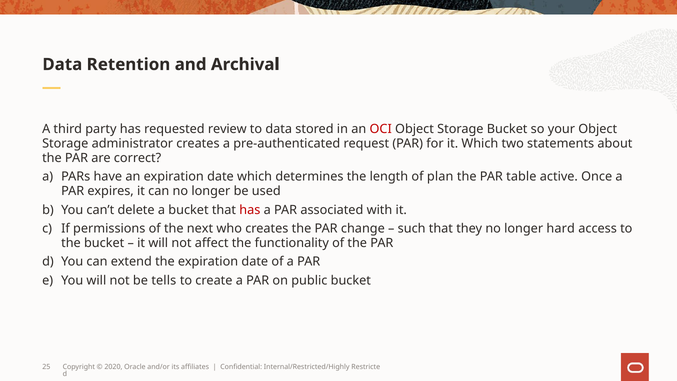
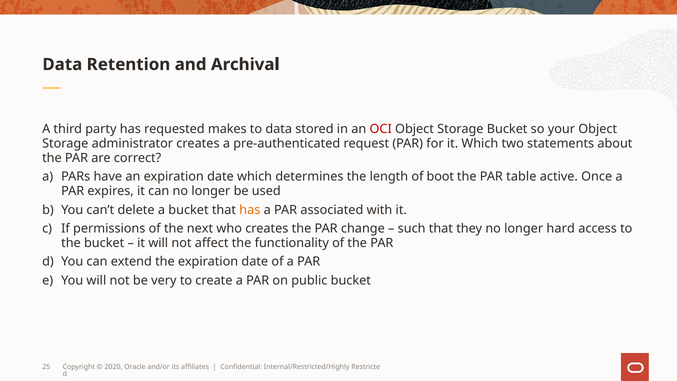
review: review -> makes (227, 129)
plan: plan -> boot (440, 177)
has colour: red -> orange (250, 210)
tells: tells -> very (164, 280)
